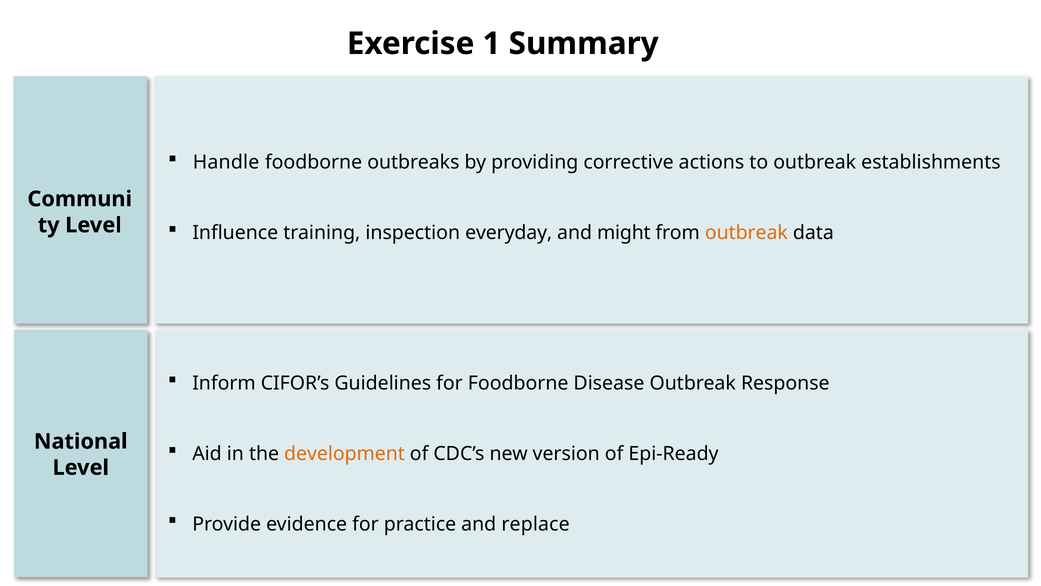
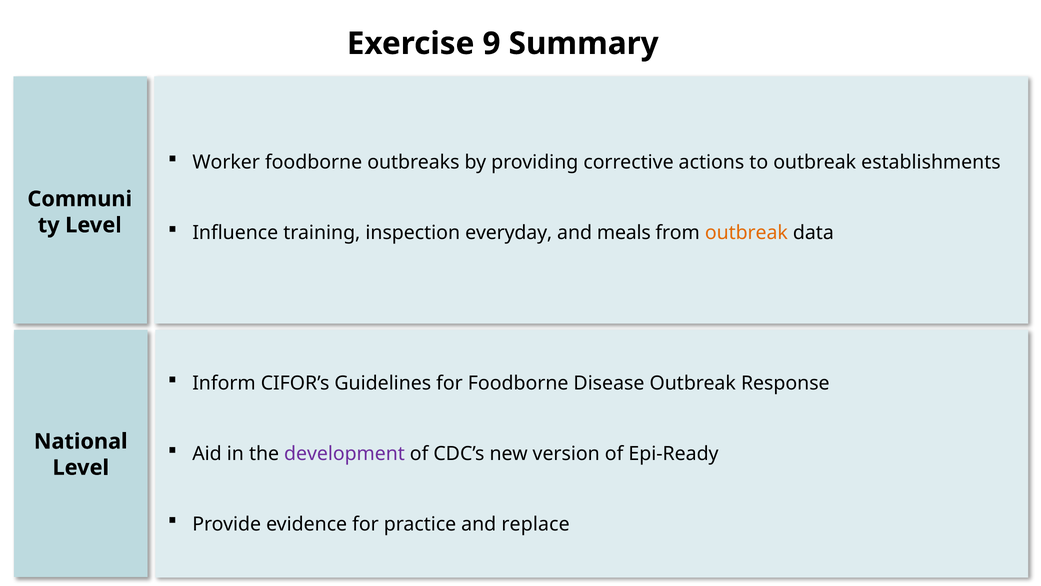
1: 1 -> 9 (491, 44)
Handle: Handle -> Worker (226, 162)
might: might -> meals (624, 233)
development colour: orange -> purple (344, 453)
